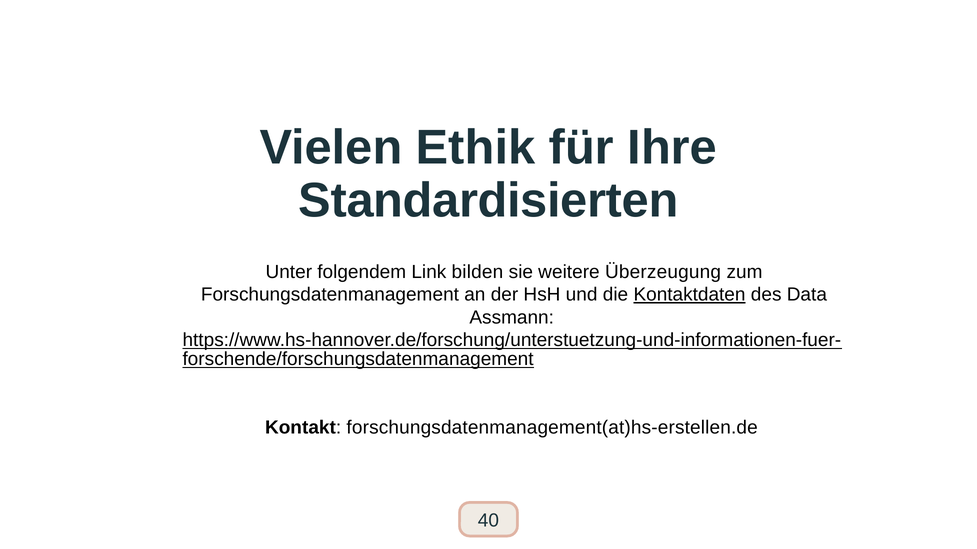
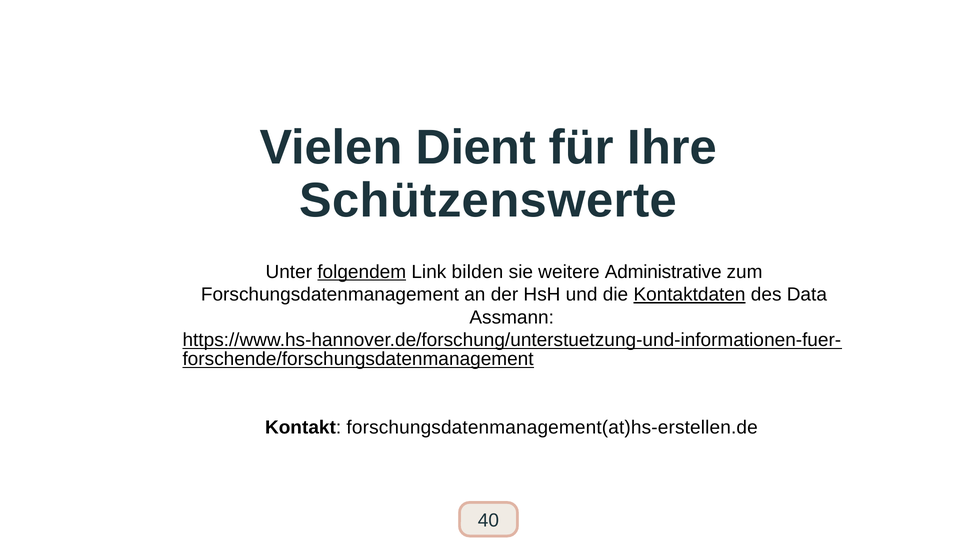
Ethik: Ethik -> Dient (476, 148)
Standardisierten: Standardisierten -> Schützenswerte (488, 201)
folgendem underline: none -> present (362, 272)
Überzeugung: Überzeugung -> Administrative (663, 272)
